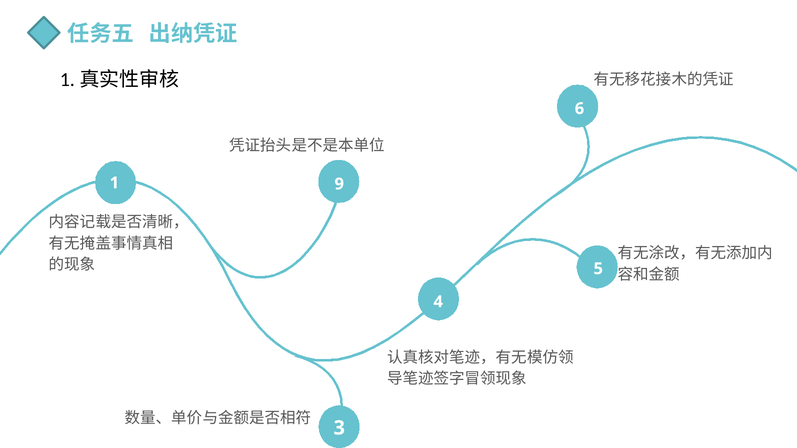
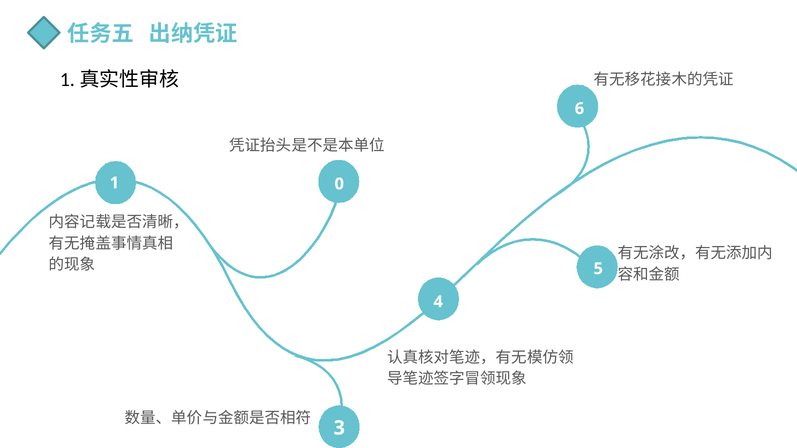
9: 9 -> 0 (339, 184)
